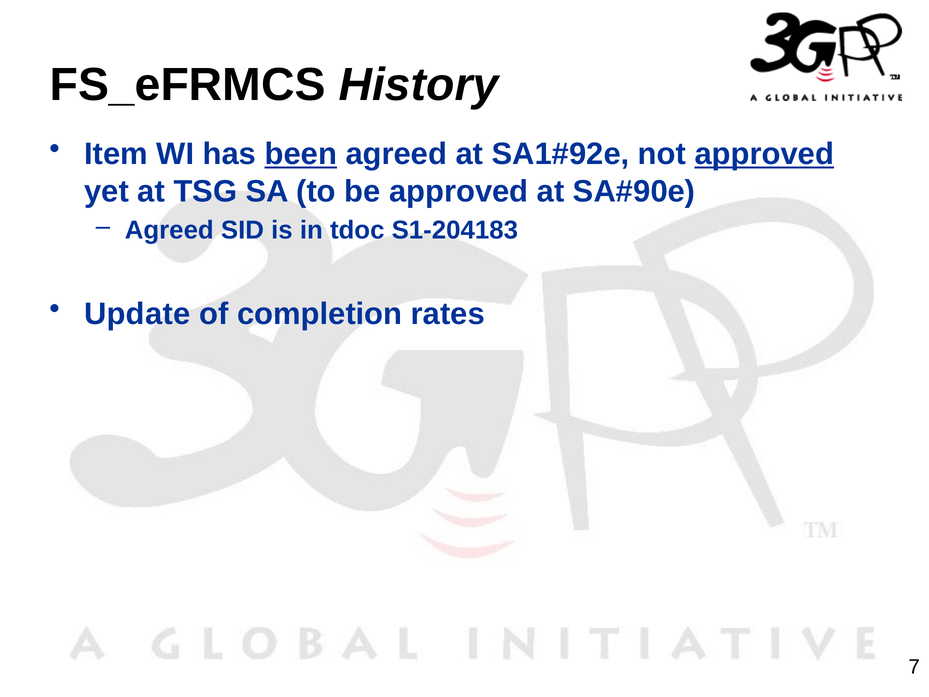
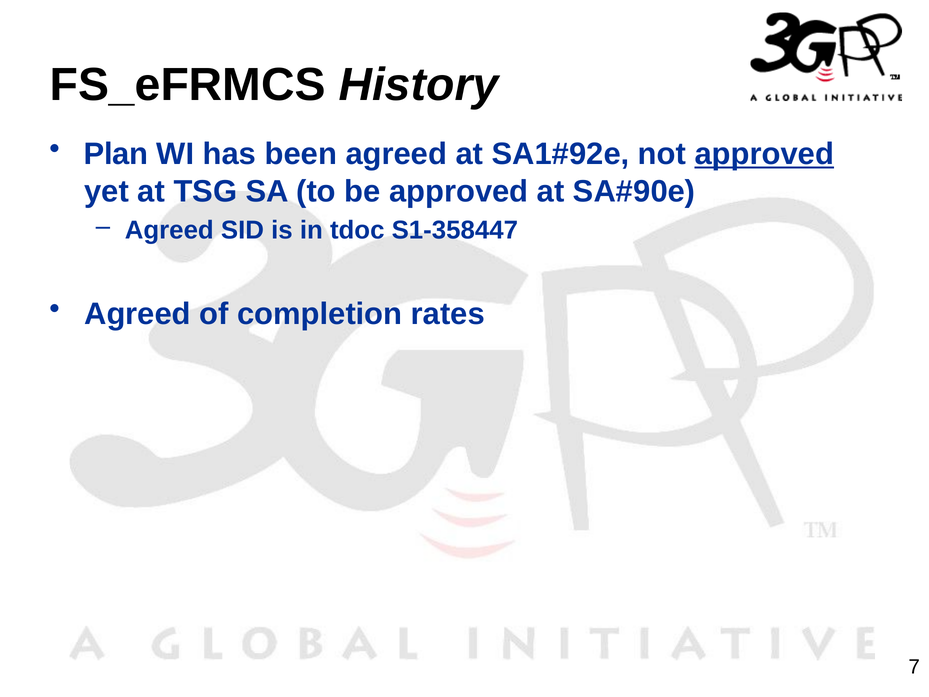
Item: Item -> Plan (116, 154)
been underline: present -> none (301, 154)
S1-204183: S1-204183 -> S1-358447 (455, 230)
Update: Update -> Agreed (137, 314)
